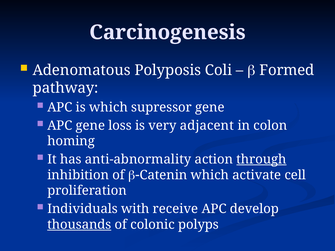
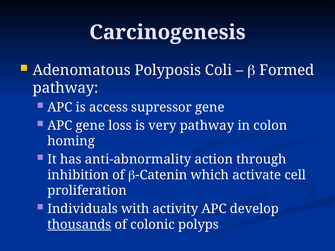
is which: which -> access (108, 107)
very adjacent: adjacent -> pathway (207, 126)
through underline: present -> none (261, 160)
receive: receive -> activity (175, 209)
